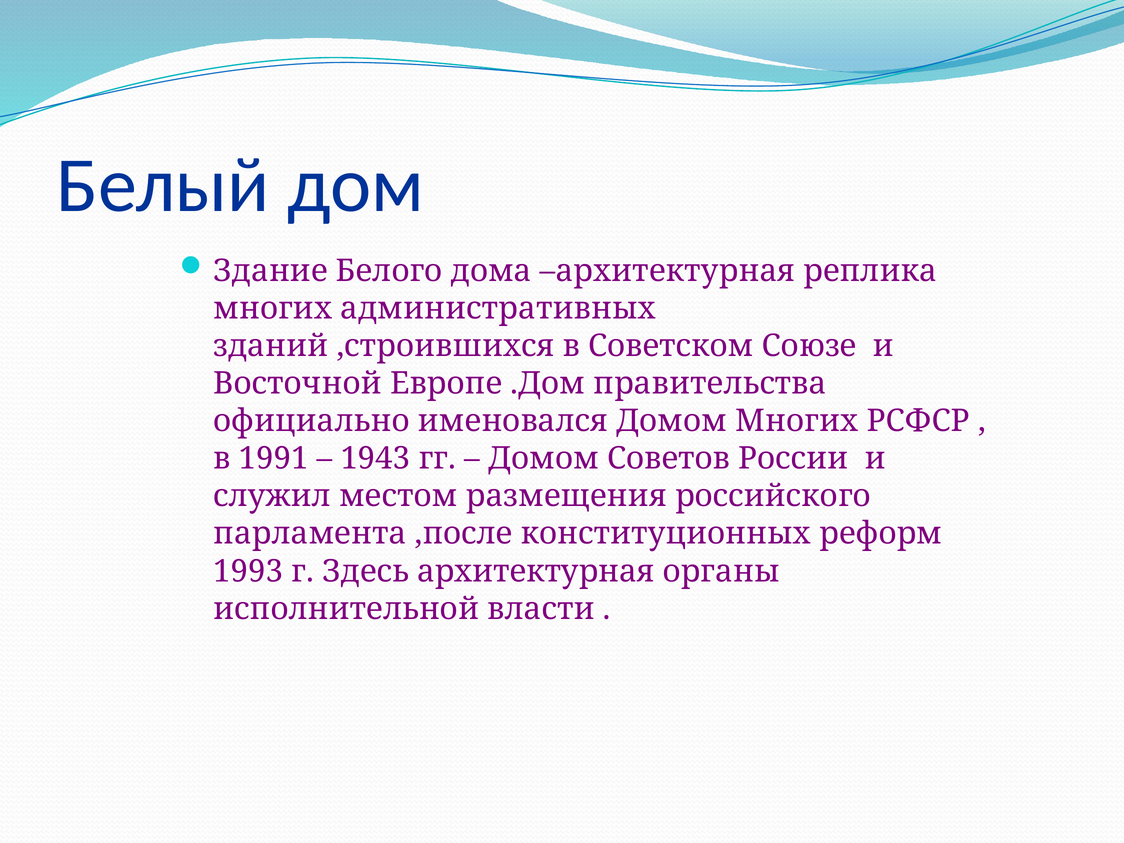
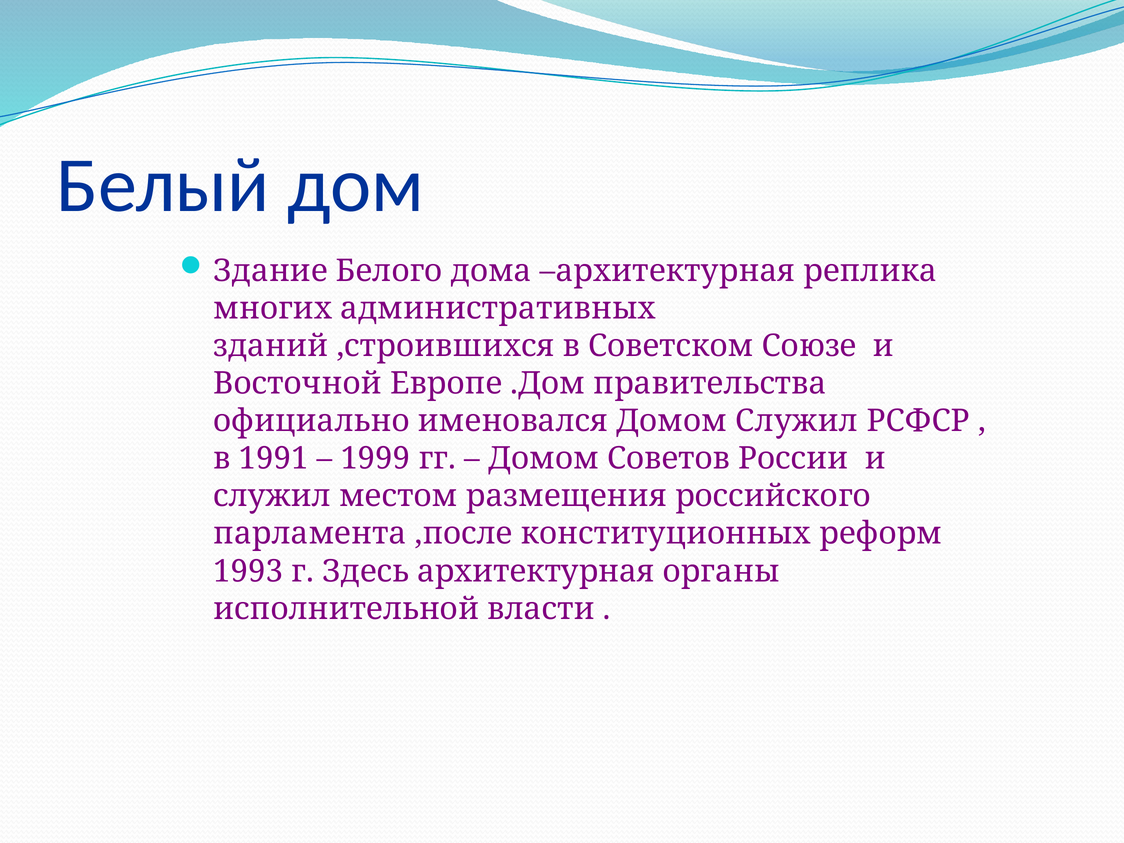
Домом Многих: Многих -> Служил (797, 421)
1943: 1943 -> 1999 (375, 459)
